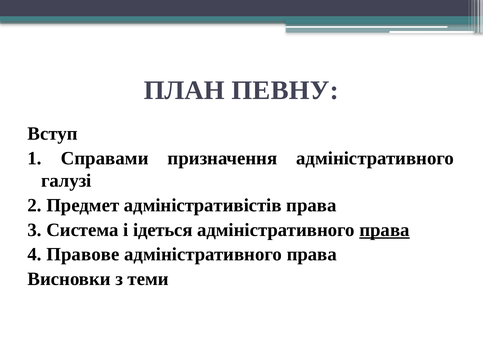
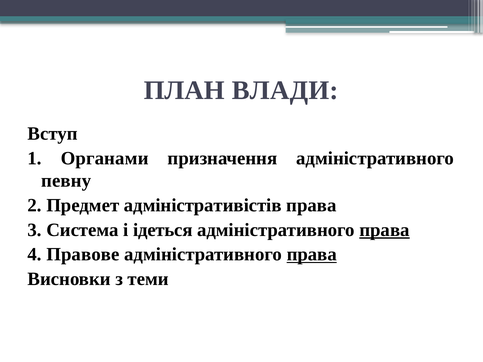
ПЕВНУ: ПЕВНУ -> ВЛАДИ (285, 90)
Справами: Справами -> Органами (105, 158)
галузі: галузі -> певну (66, 181)
права underline: none -> present (312, 255)
